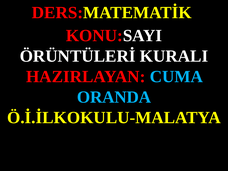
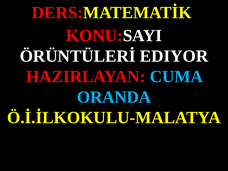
KURALI: KURALI -> EDIYOR (174, 56)
